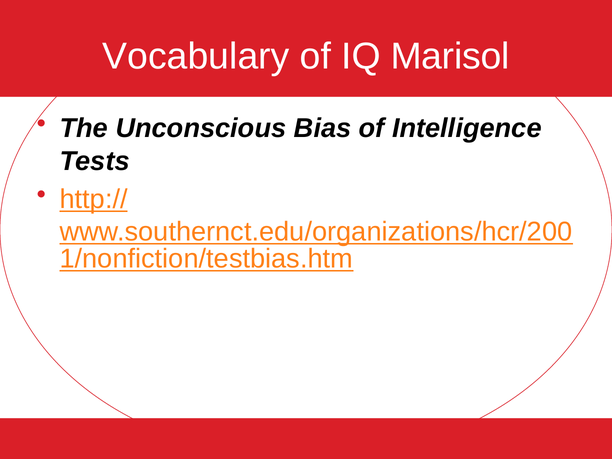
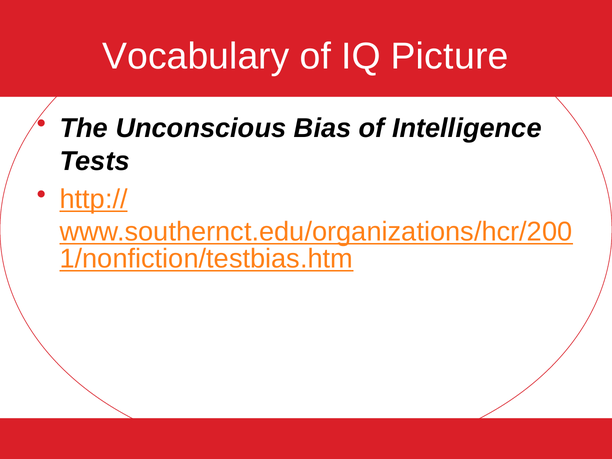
Marisol: Marisol -> Picture (450, 56)
